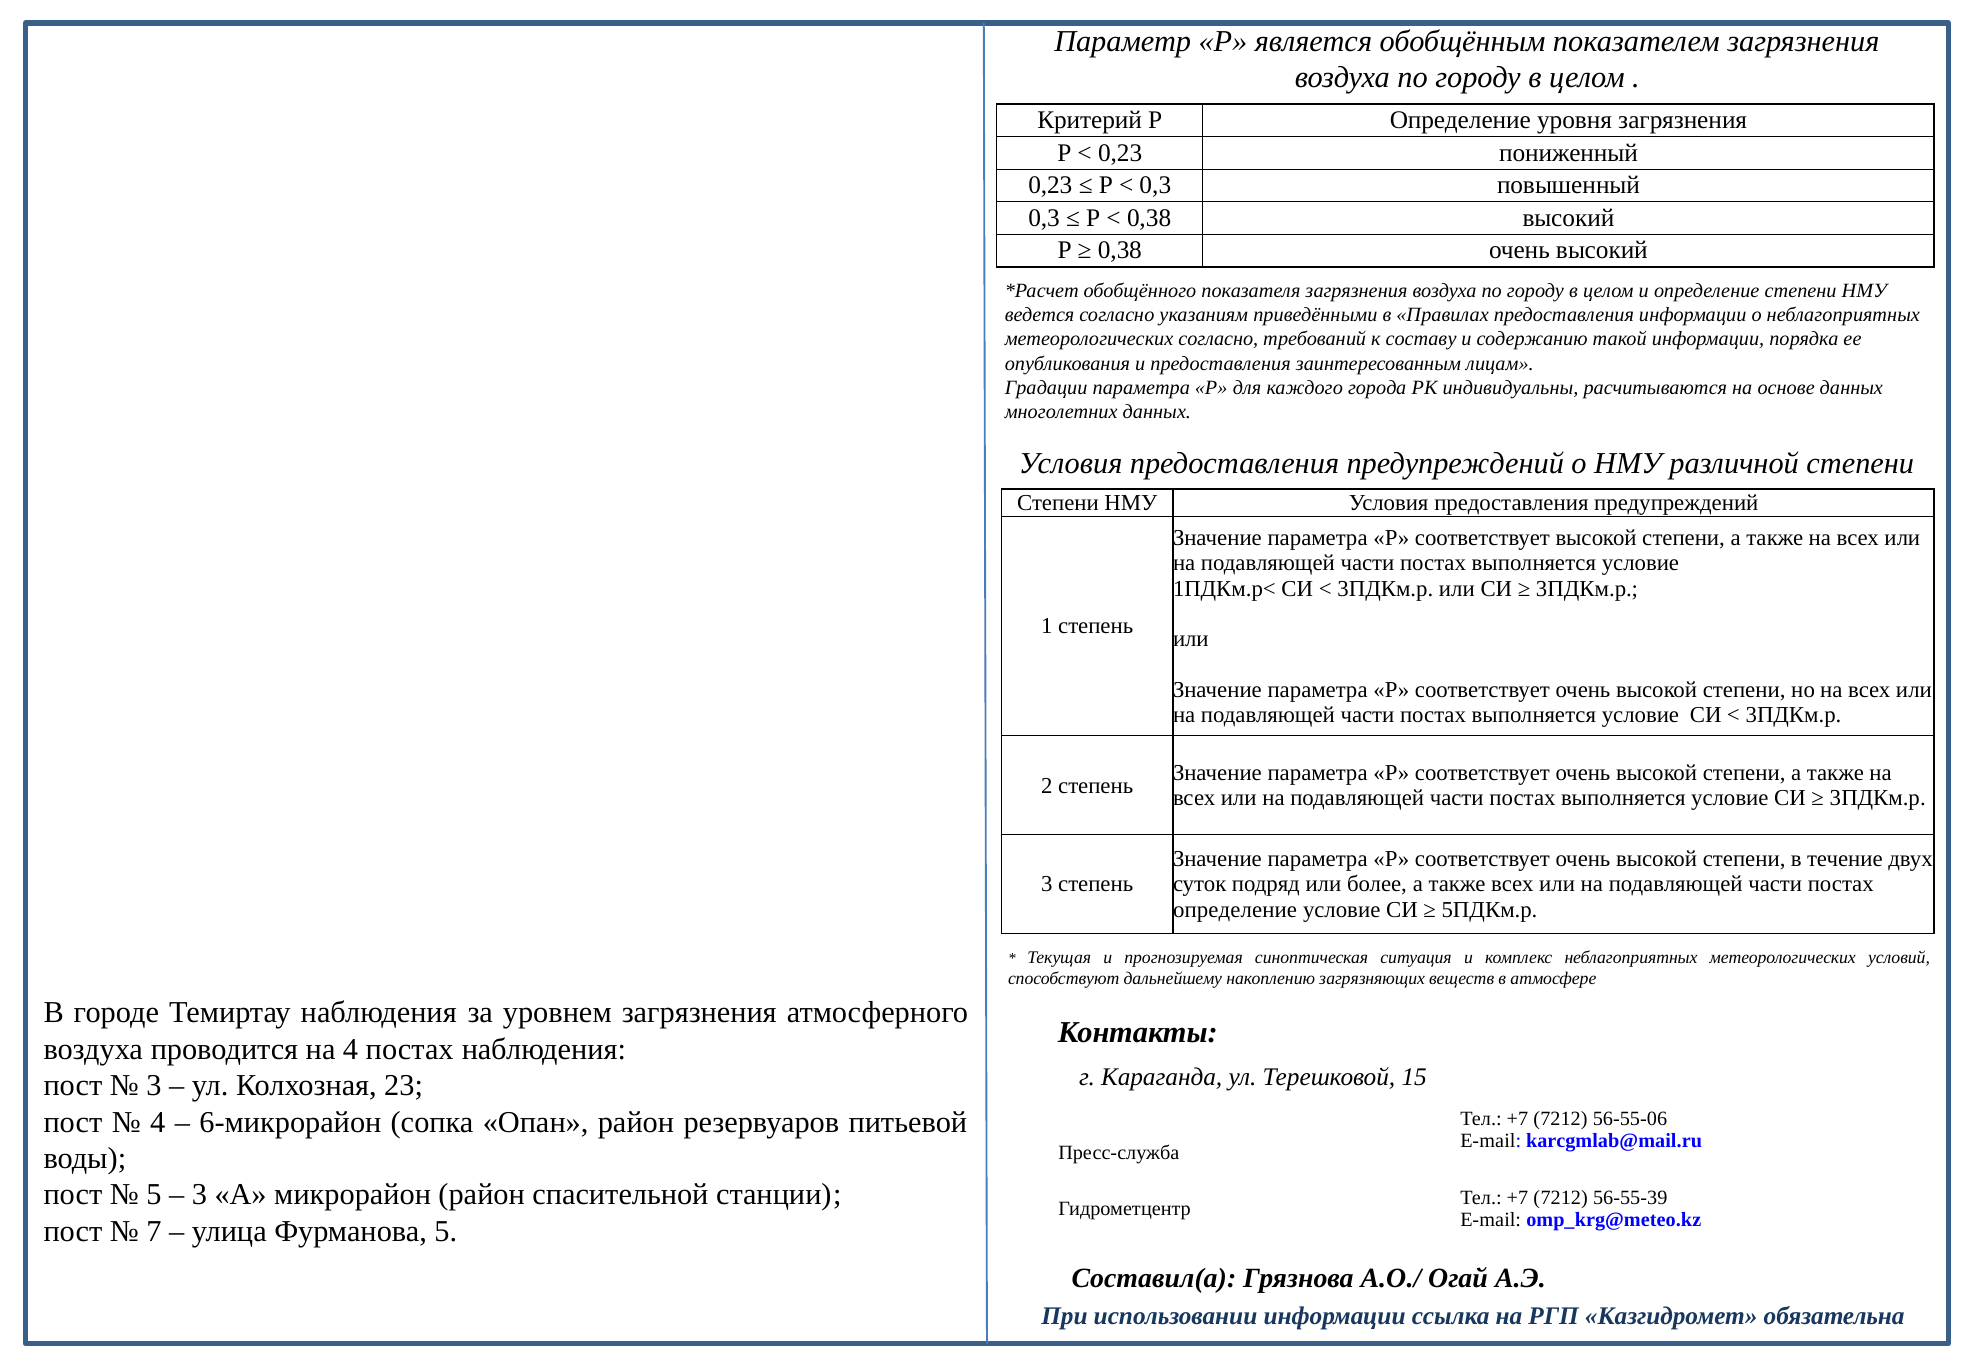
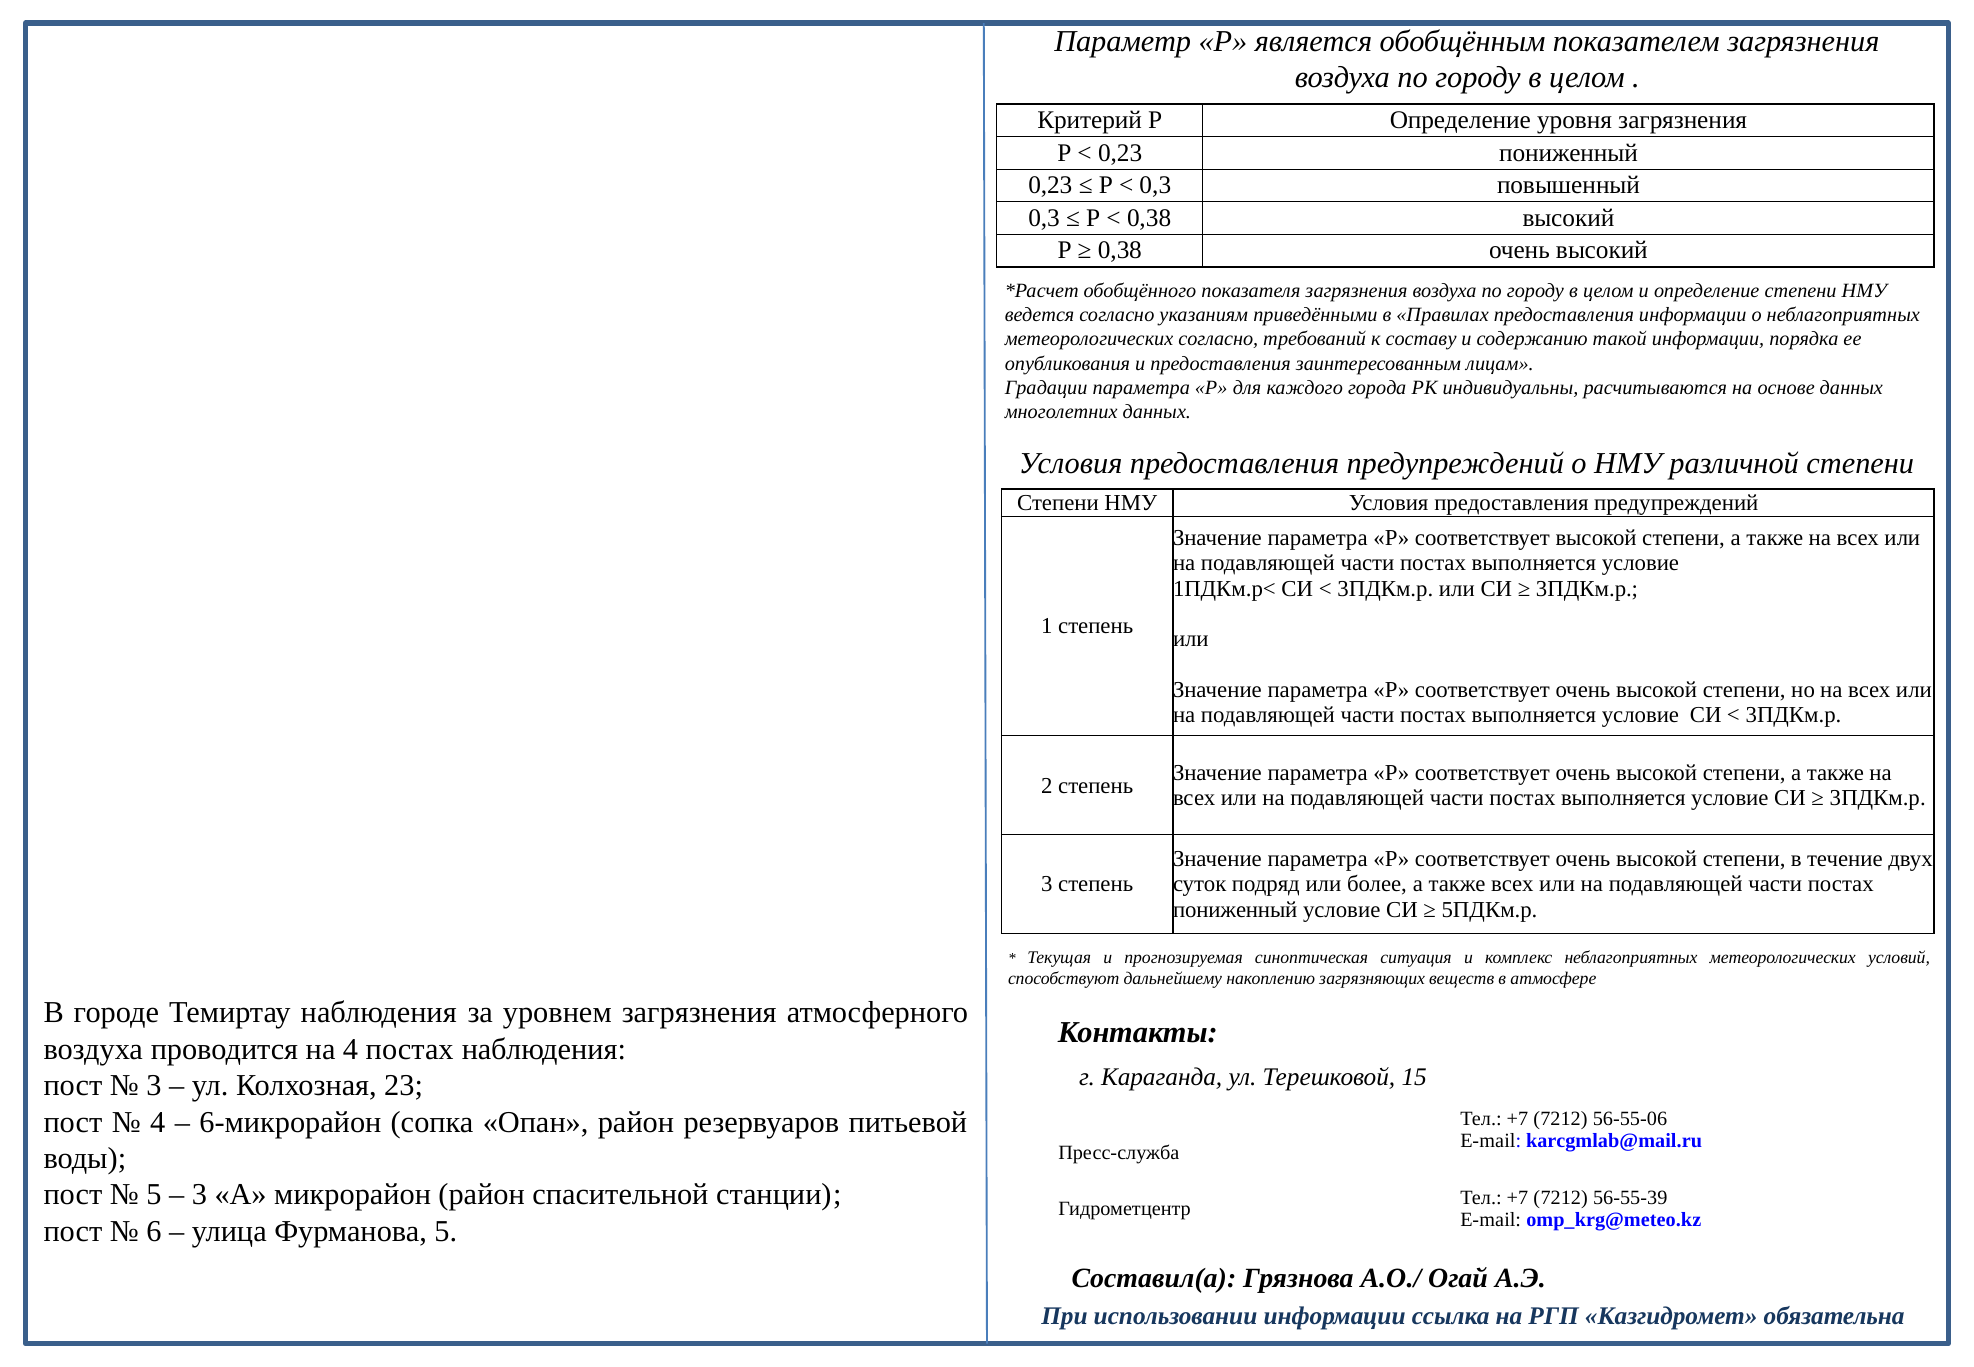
определение: определение -> пониженный (1235, 909)
7: 7 -> 6 (154, 1231)
